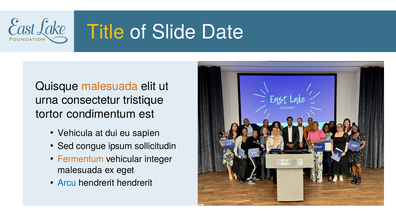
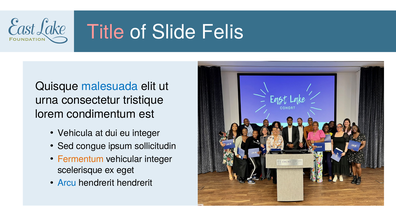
Title colour: yellow -> pink (106, 32)
Date: Date -> Felis (223, 32)
malesuada colour: orange -> blue (110, 86)
tortor: tortor -> lorem (49, 114)
eu sapien: sapien -> integer (146, 133)
malesuada: malesuada -> scelerisque (80, 170)
